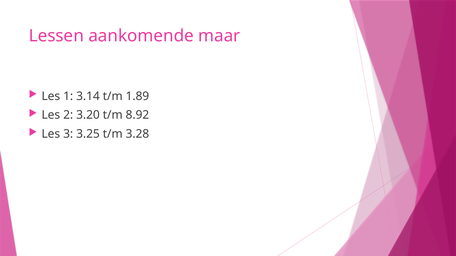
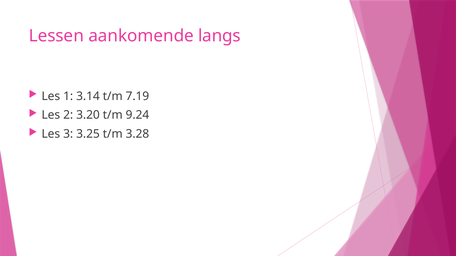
maar: maar -> langs (219, 36)
1.89: 1.89 -> 7.19 (137, 96)
8.92: 8.92 -> 9.24 (137, 115)
